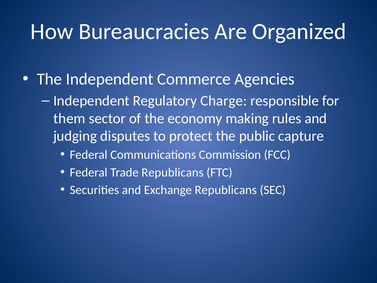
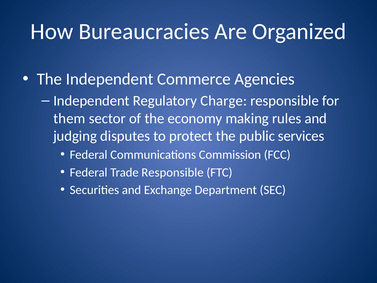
capture: capture -> services (301, 136)
Trade Republicans: Republicans -> Responsible (172, 172)
Exchange Republicans: Republicans -> Department (226, 190)
